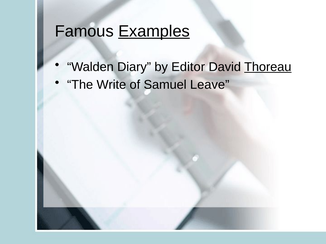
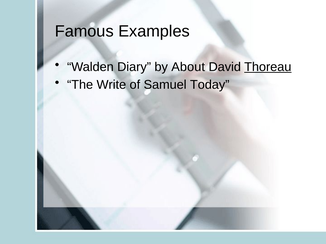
Examples underline: present -> none (154, 31)
Editor: Editor -> About (188, 67)
Leave: Leave -> Today (210, 85)
